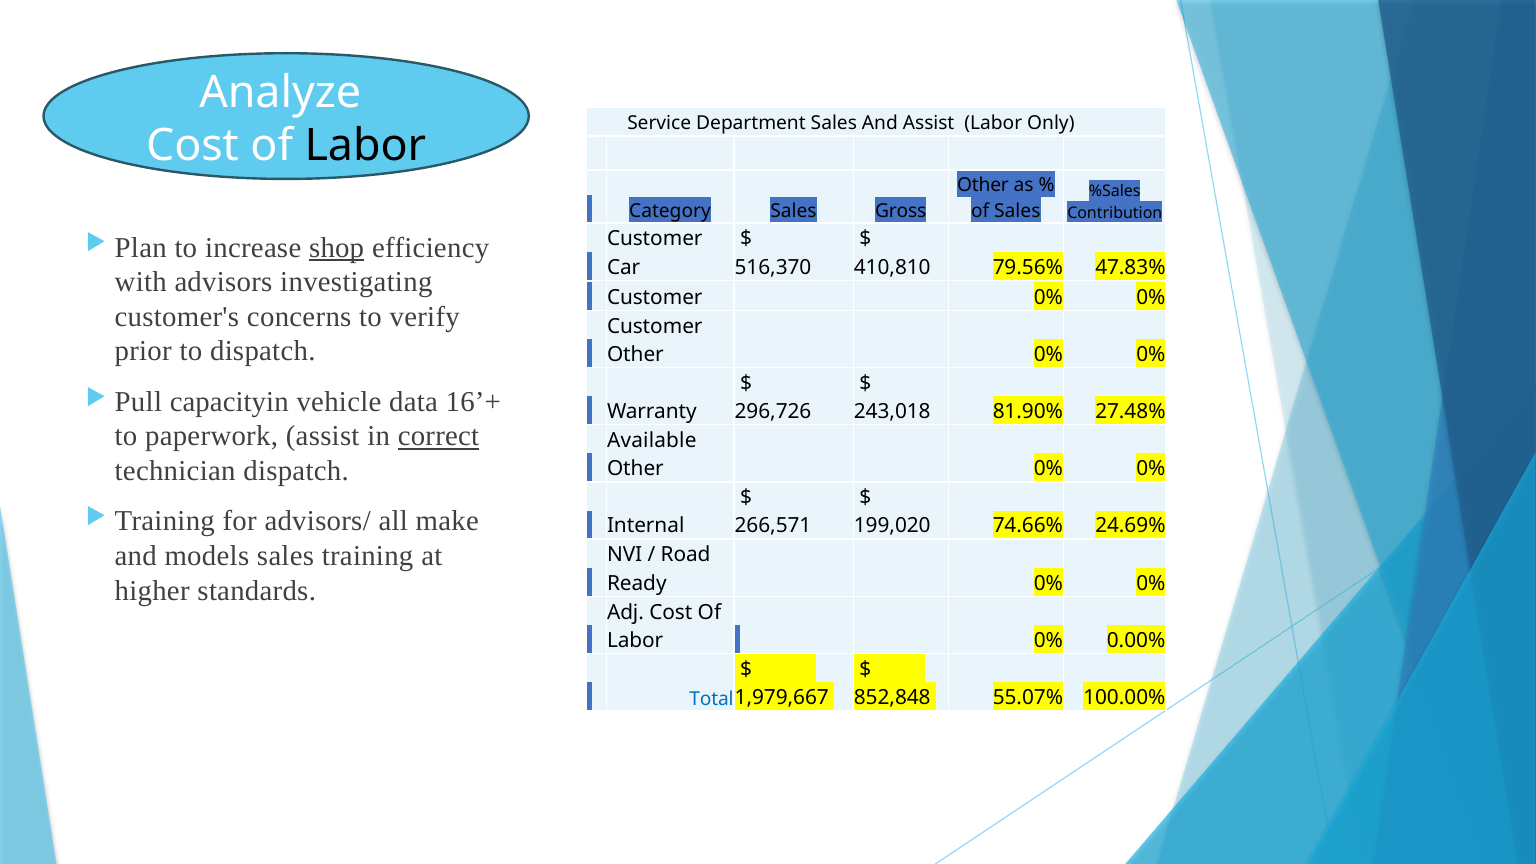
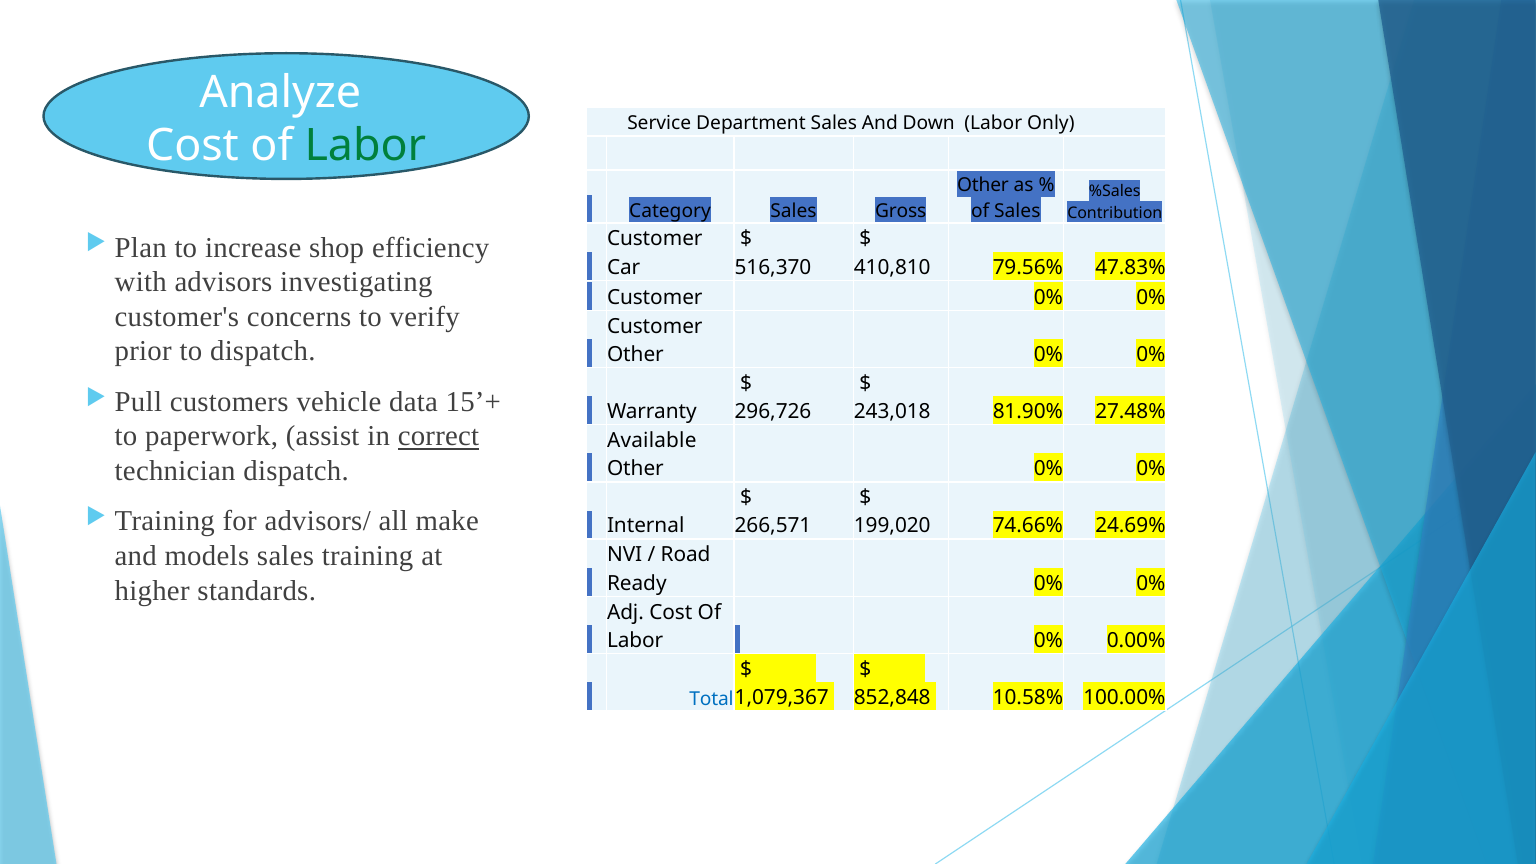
And Assist: Assist -> Down (929, 123)
Labor colour: black -> green (365, 146)
shop underline: present -> none (337, 248)
capacityin: capacityin -> customers (229, 402)
16’+: 16’+ -> 15’+ (473, 402)
1,979,667: 1,979,667 -> 1,079,367 (782, 698)
55.07%: 55.07% -> 10.58% (1028, 698)
